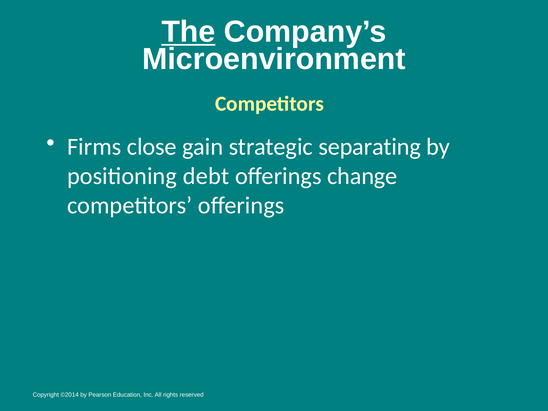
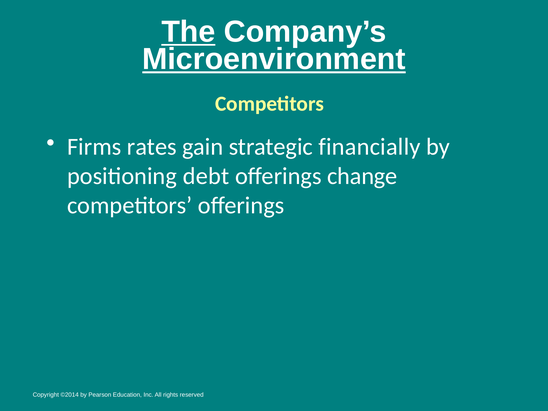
Microenvironment underline: none -> present (274, 59)
close: close -> rates (152, 147)
separating: separating -> financially (369, 147)
